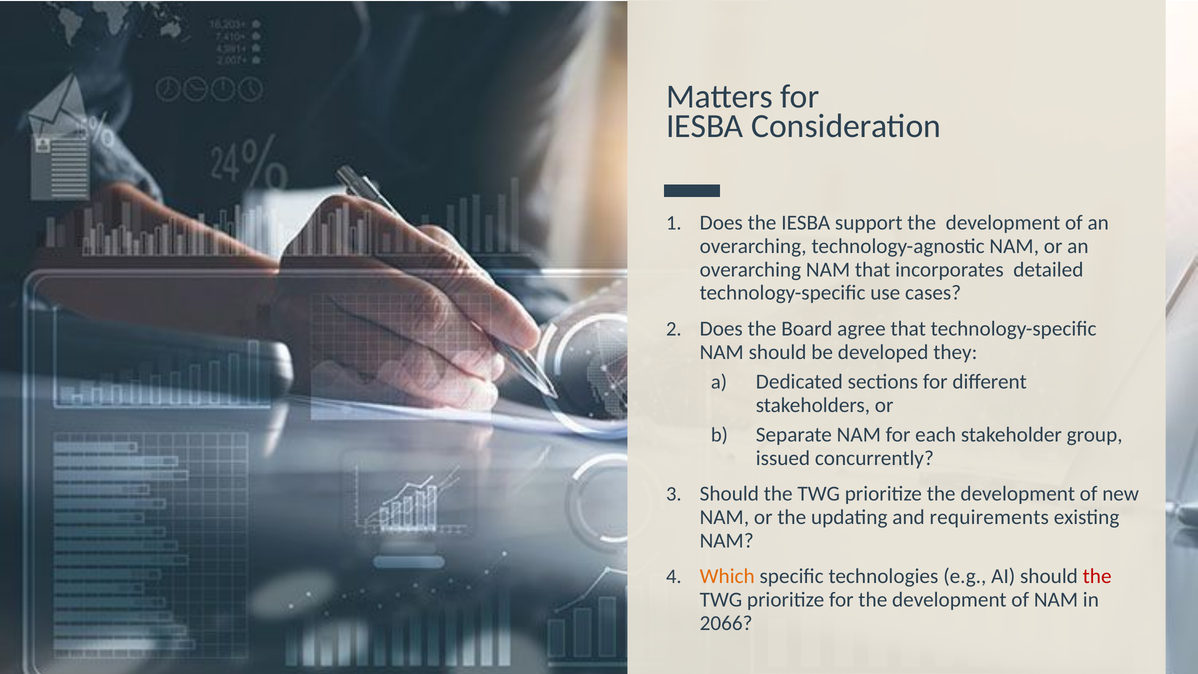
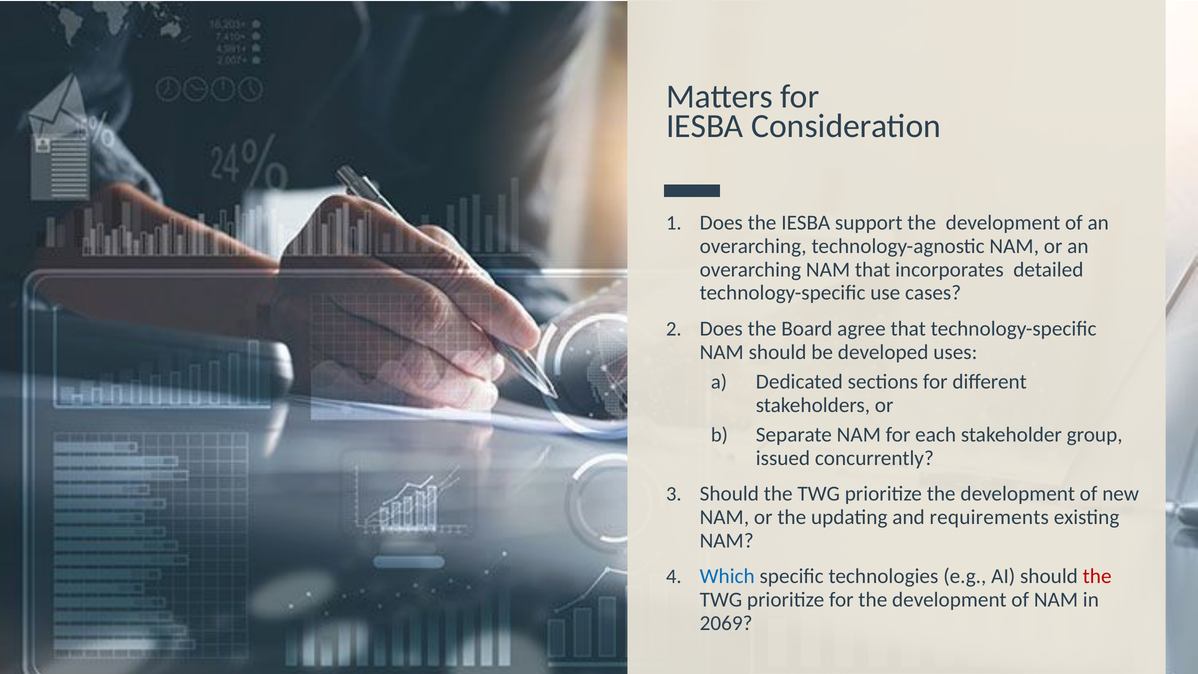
they: they -> uses (955, 352)
Which colour: orange -> blue (727, 576)
2066: 2066 -> 2069 (726, 623)
